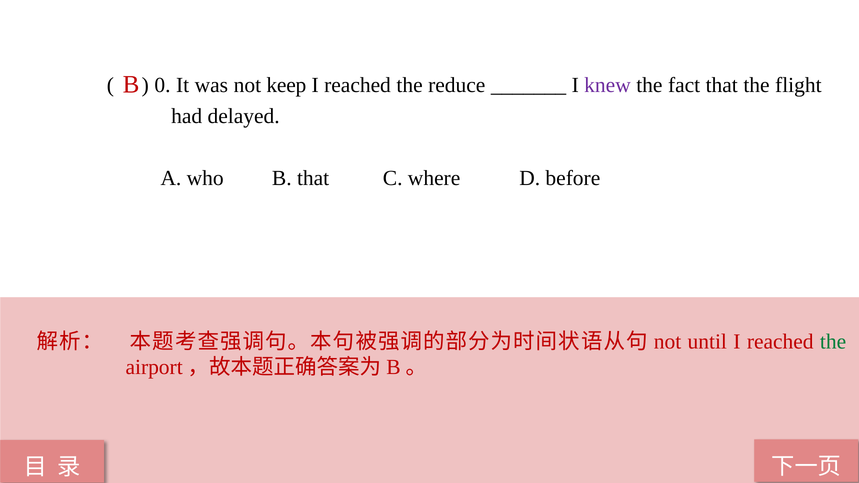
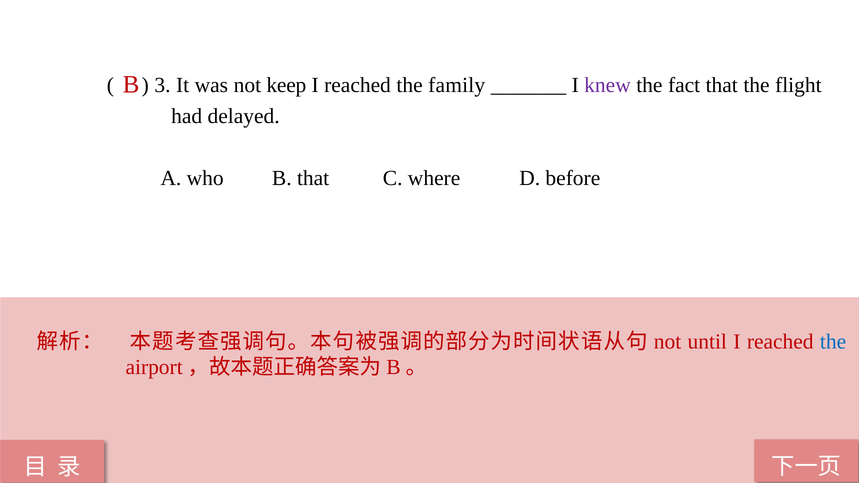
0: 0 -> 3 (162, 85)
reduce: reduce -> family (457, 85)
the colour: green -> blue (833, 342)
